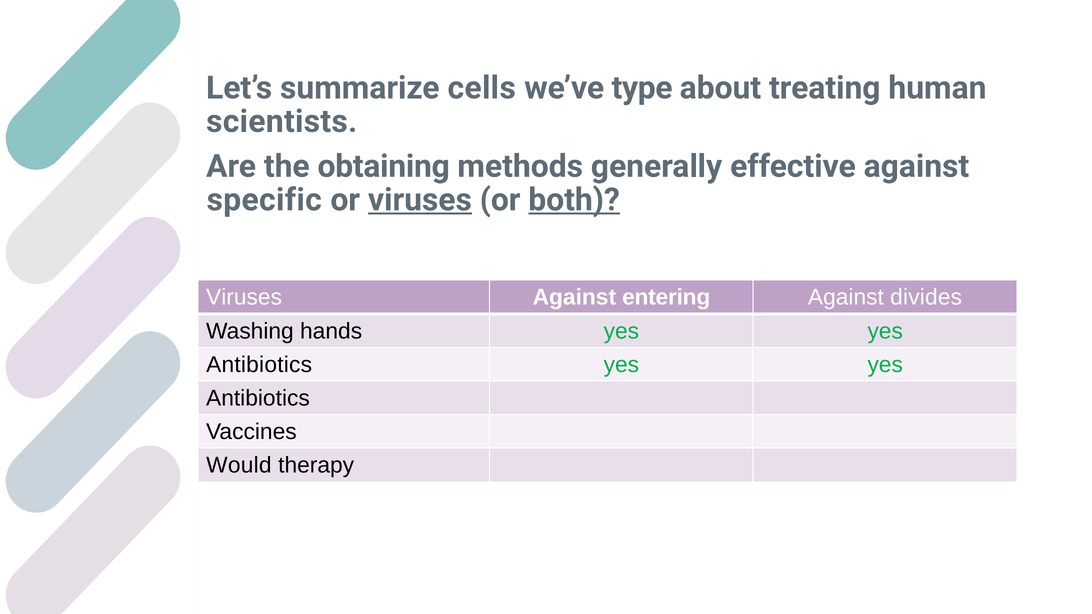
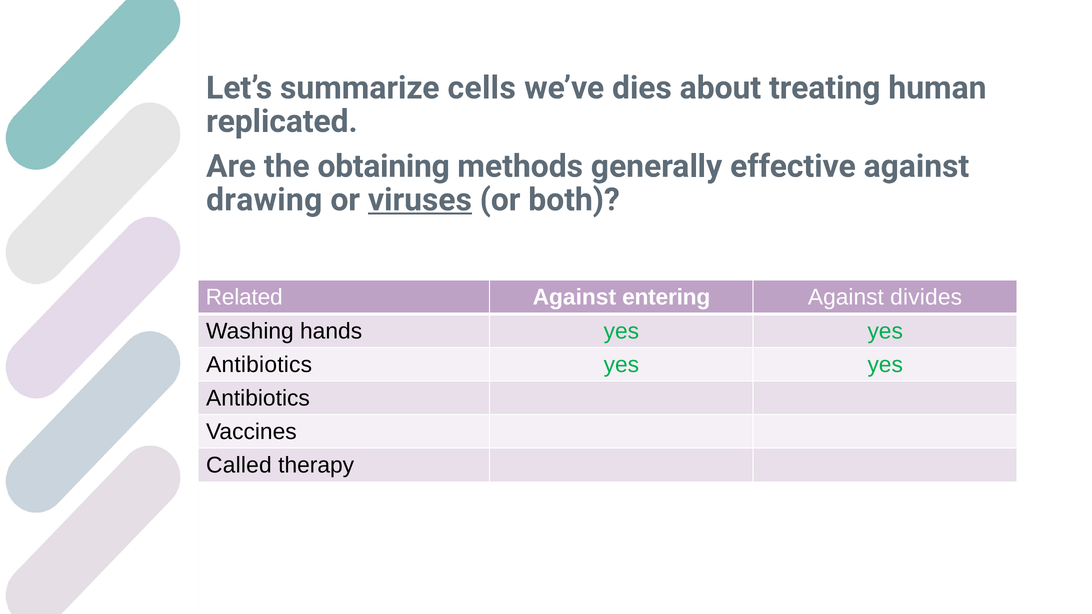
type: type -> dies (642, 88)
scientists: scientists -> replicated (282, 121)
specific: specific -> drawing (264, 200)
both underline: present -> none (574, 200)
Viruses: Viruses -> Related (244, 298)
Would: Would -> Called (239, 466)
